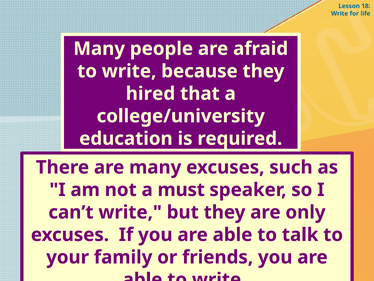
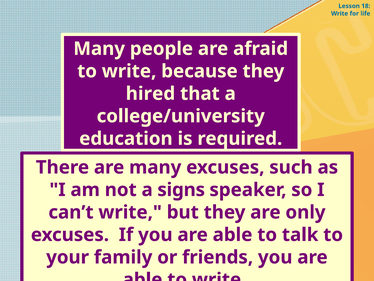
must: must -> signs (181, 190)
